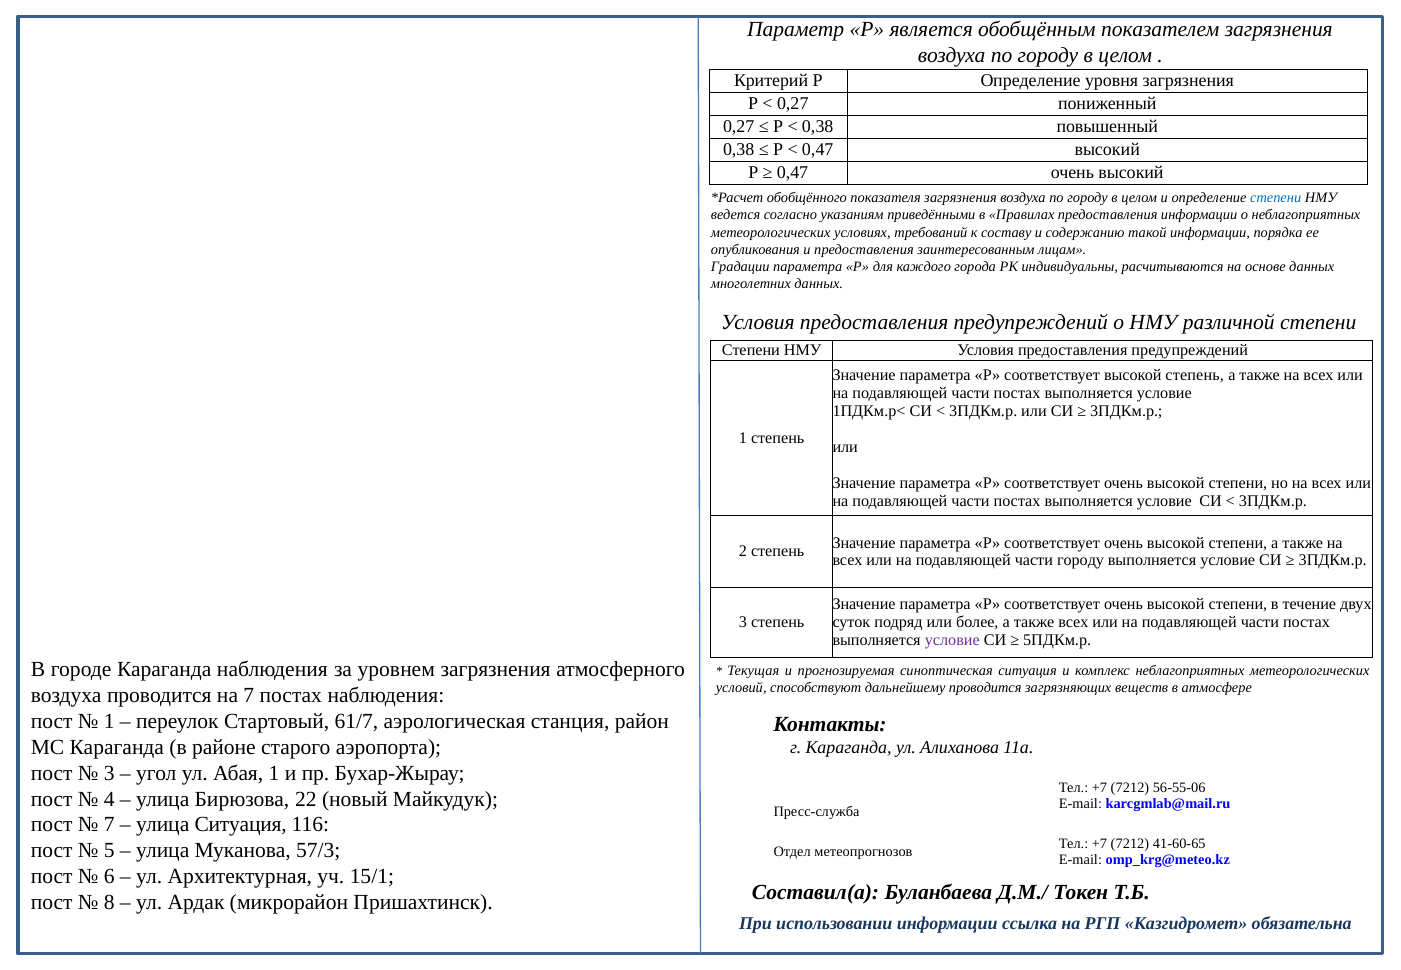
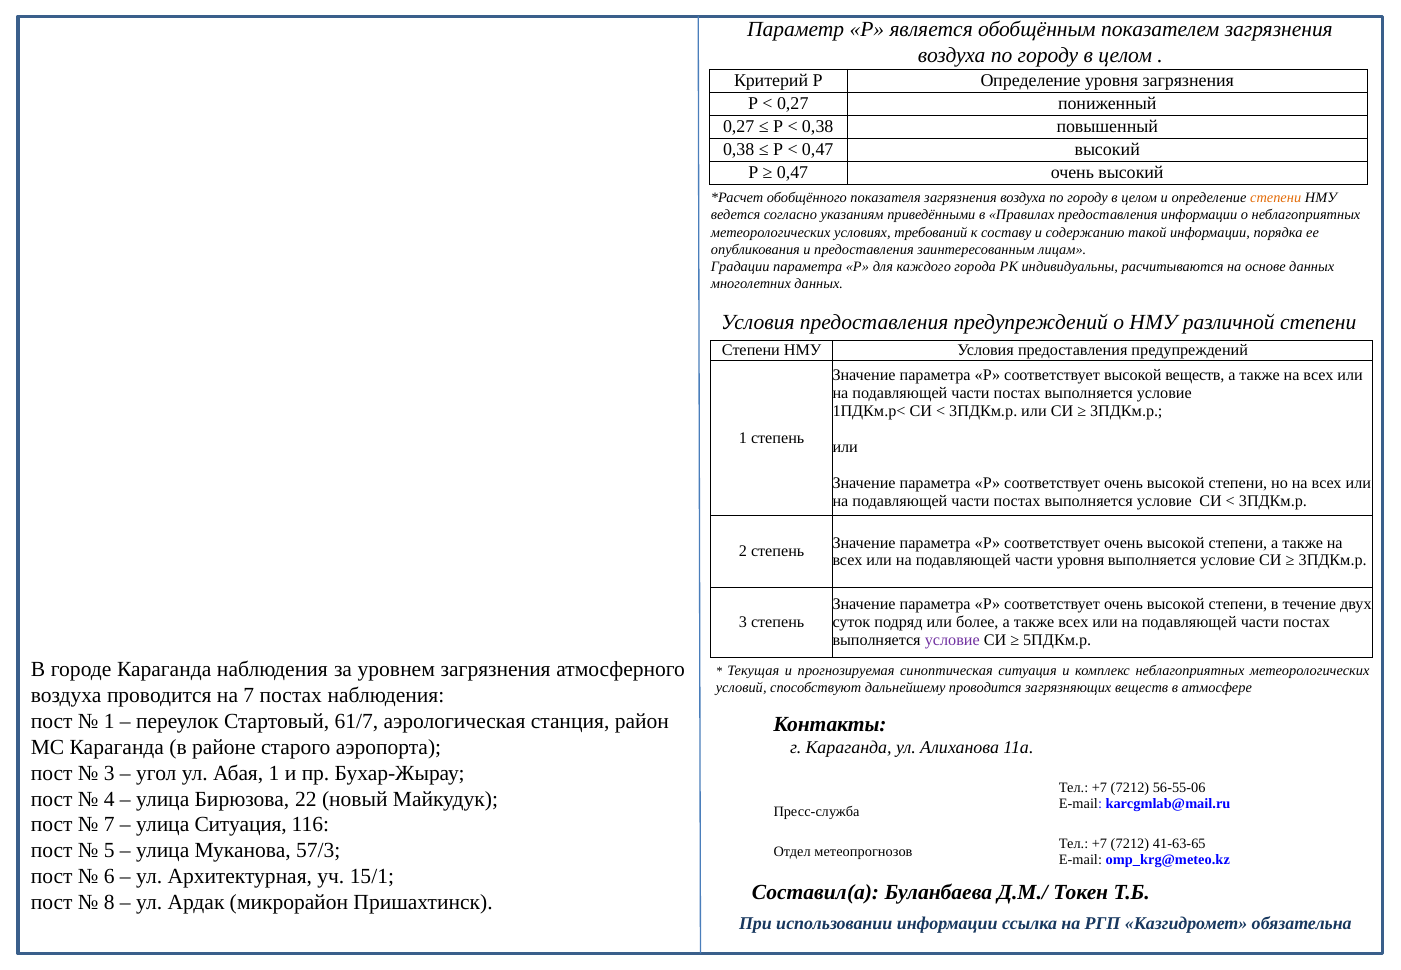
степени colour: blue -> orange (1276, 198)
высокой степень: степень -> веществ (1195, 375)
части городу: городу -> уровня (1081, 561)
41-60-65: 41-60-65 -> 41-63-65 (1179, 844)
